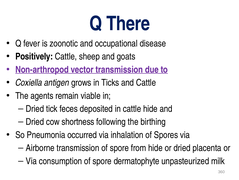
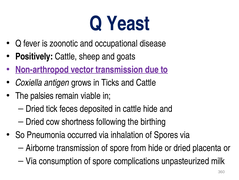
There: There -> Yeast (128, 24)
agents: agents -> palsies (42, 95)
dermatophyte: dermatophyte -> complications (137, 160)
